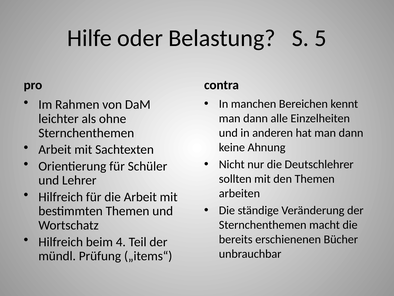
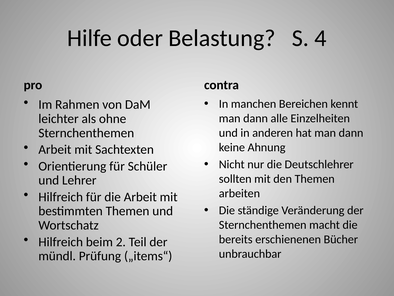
5: 5 -> 4 (320, 38)
4: 4 -> 2 (121, 242)
